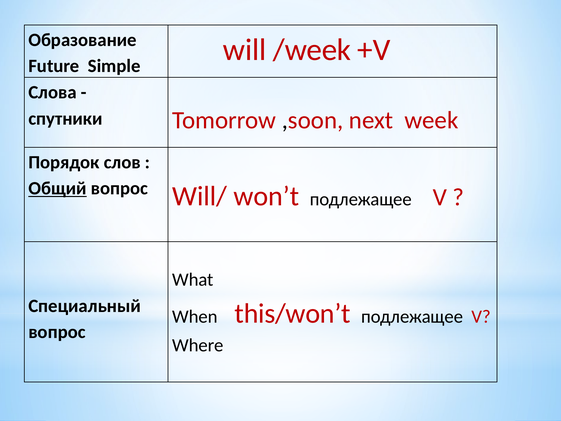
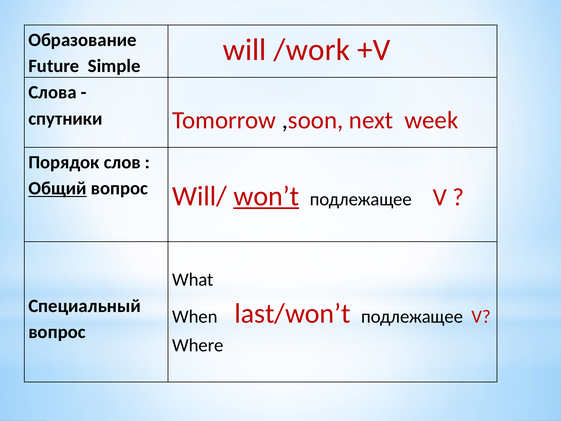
/week: /week -> /work (312, 50)
won’t underline: none -> present (266, 196)
this/won’t: this/won’t -> last/won’t (293, 313)
